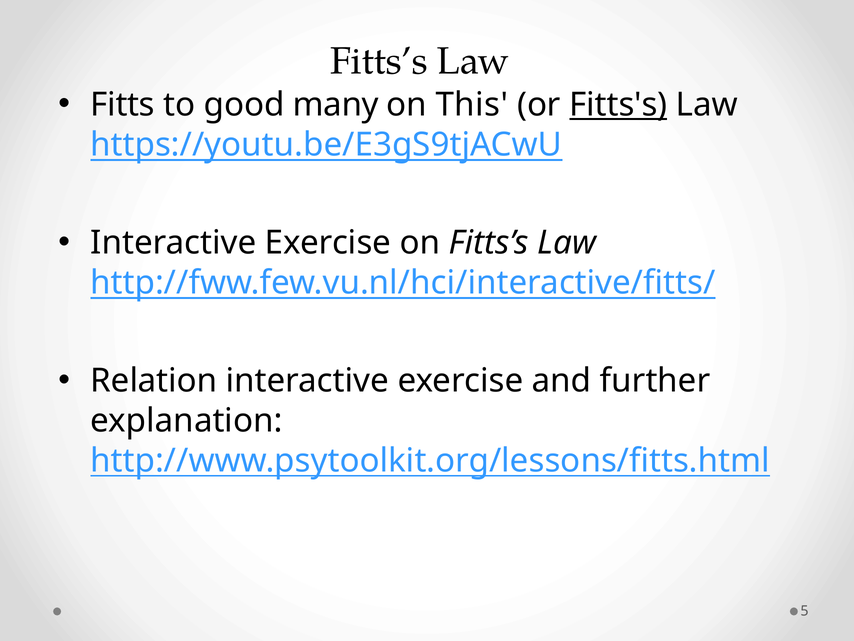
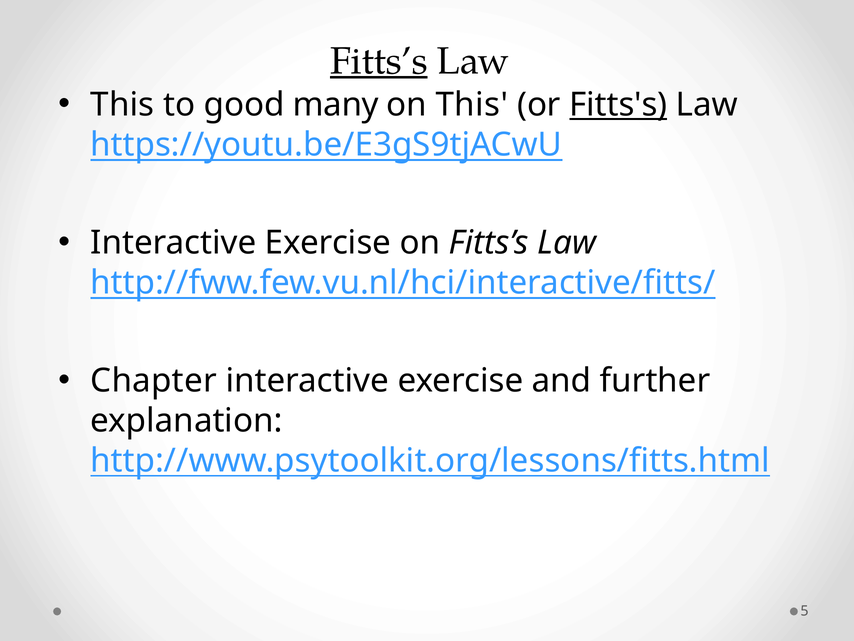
Fitts’s underline: none -> present (379, 61)
Fitts: Fitts -> This (122, 105)
Relation: Relation -> Chapter (154, 381)
